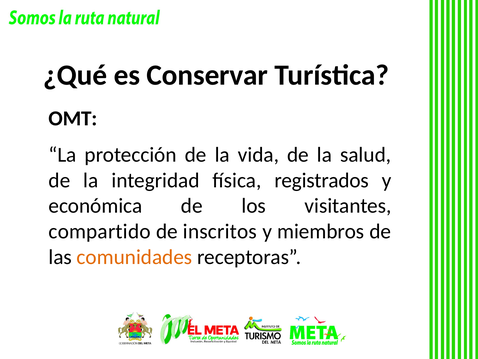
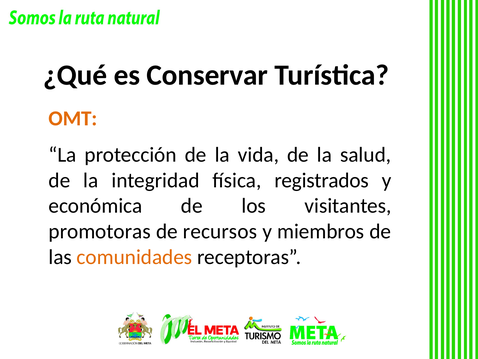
OMT colour: black -> orange (73, 118)
compartido: compartido -> promotoras (100, 231)
inscritos: inscritos -> recursos (220, 231)
